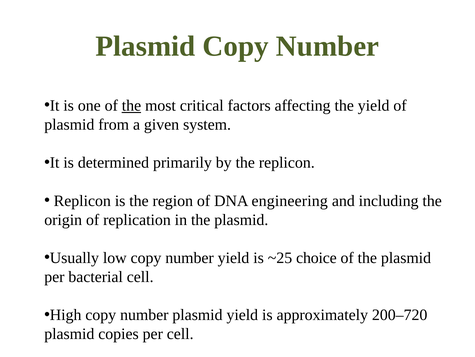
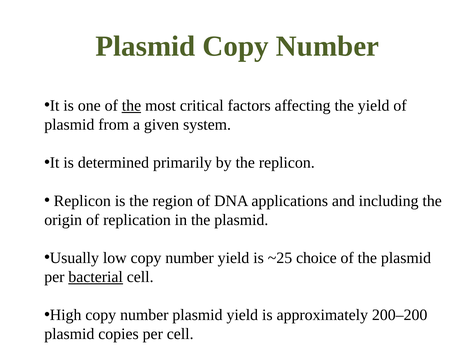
engineering: engineering -> applications (290, 200)
bacterial underline: none -> present (96, 276)
200–720: 200–720 -> 200–200 (400, 314)
